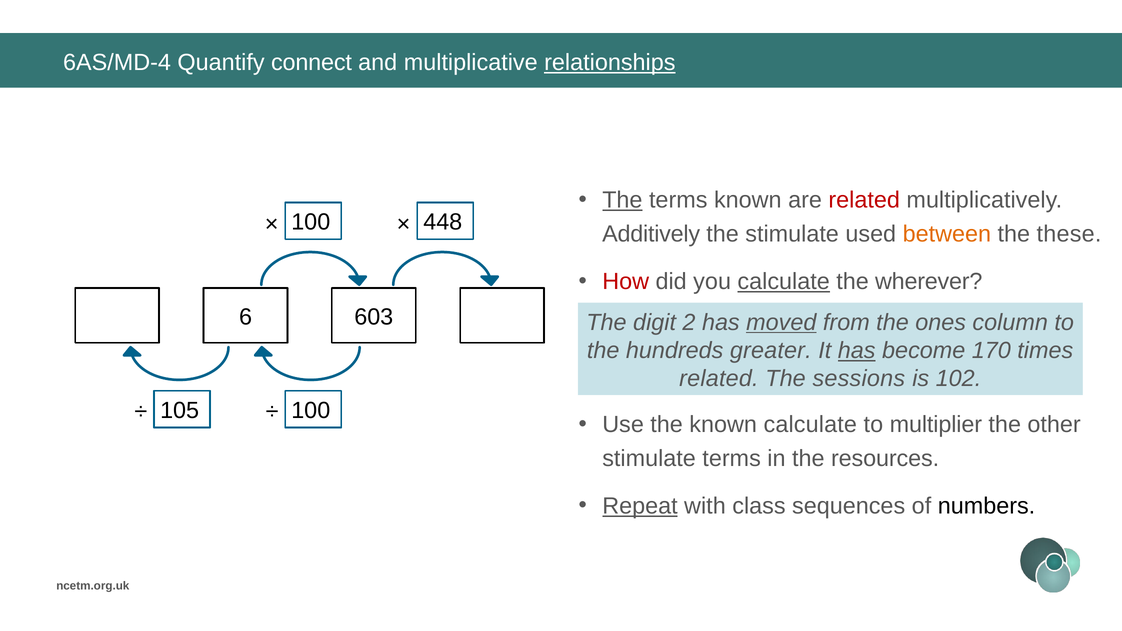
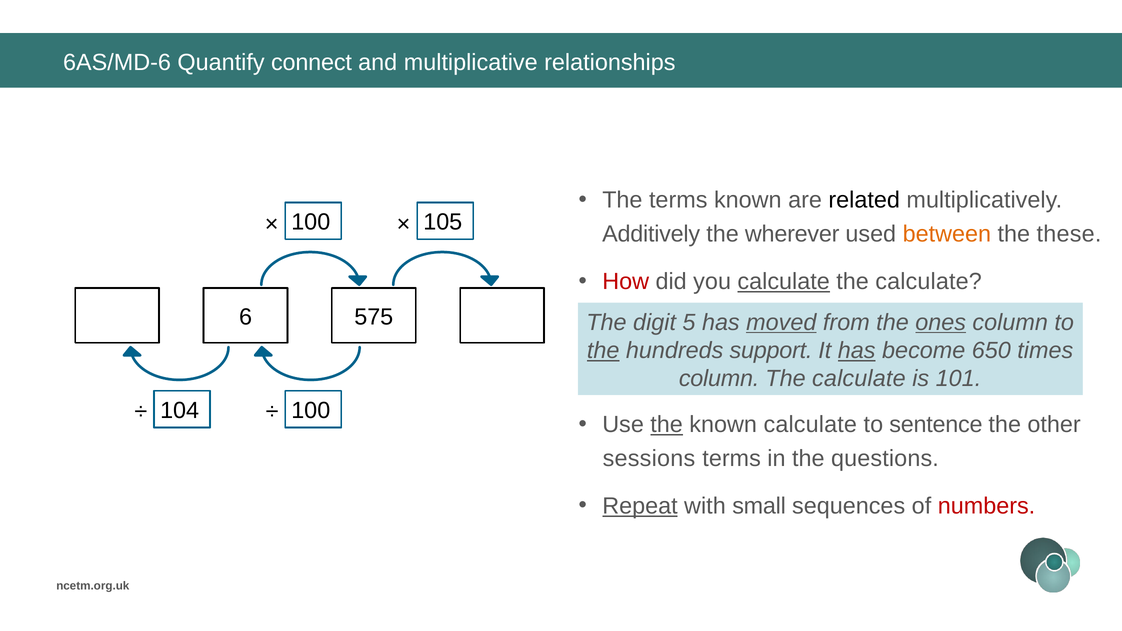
6AS/MD-4: 6AS/MD-4 -> 6AS/MD-6 (117, 63)
relationships underline: present -> none (610, 63)
The underline: present -> none (622, 200)
related colour: red -> black (864, 200)
448: 448 -> 105 (443, 222)
the stimulate: stimulate -> wherever (792, 234)
wherever: wherever -> calculate (929, 282)
603: 603 -> 575 (374, 317)
2: 2 -> 5 (689, 323)
ones underline: none -> present (941, 323)
the underline: none -> present (603, 351)
greater: greater -> support (771, 351)
170: 170 -> 650 (991, 351)
related: related -> column (719, 379)
sessions: sessions -> calculate (859, 379)
102: 102 -> 101 (958, 379)
105: 105 -> 104 (180, 411)
the underline: none -> present (667, 425)
multiplier: multiplier -> sentence (936, 425)
stimulate: stimulate -> sessions (649, 458)
resources: resources -> questions (885, 458)
class: class -> small (759, 506)
numbers colour: black -> red (986, 506)
